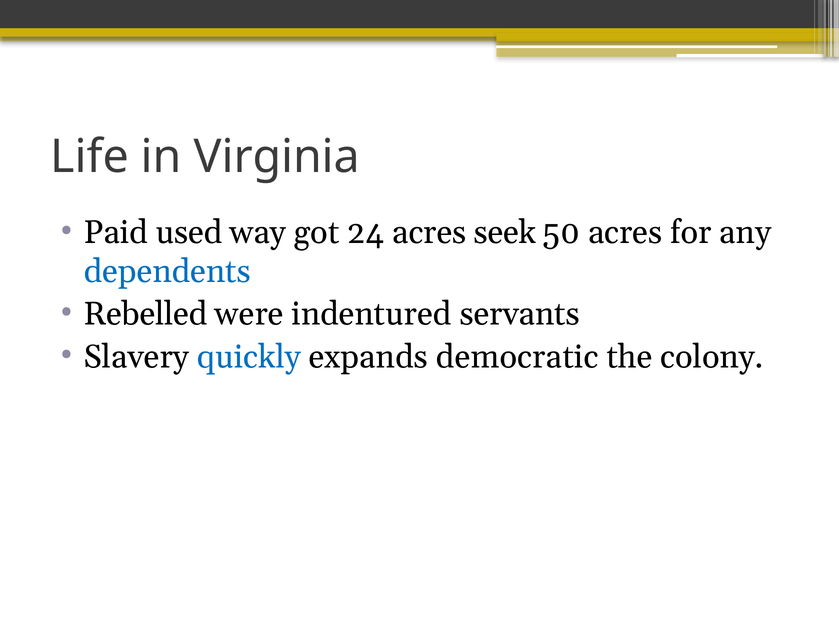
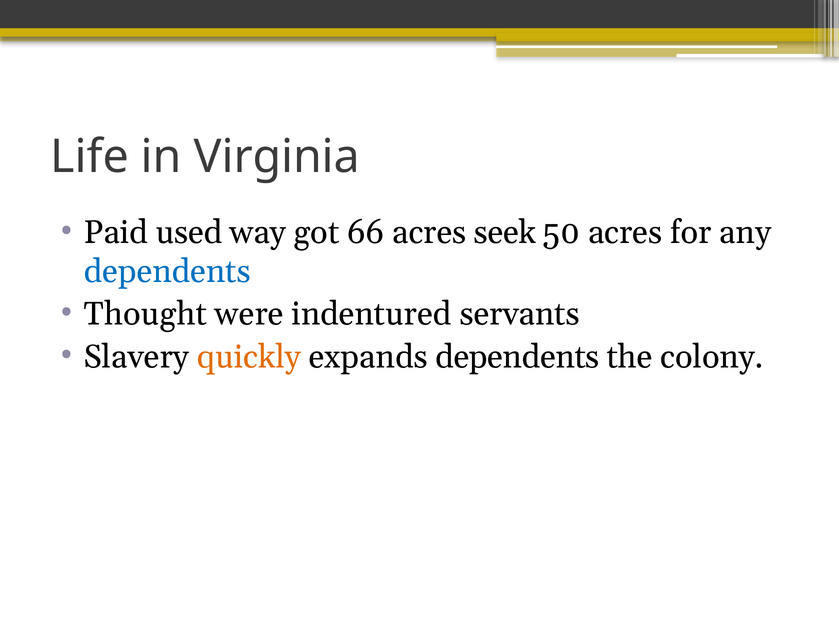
24: 24 -> 66 (366, 232)
Rebelled: Rebelled -> Thought (145, 314)
quickly colour: blue -> orange (249, 357)
expands democratic: democratic -> dependents (517, 357)
